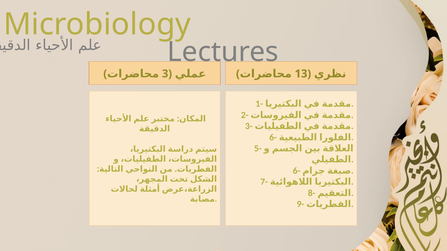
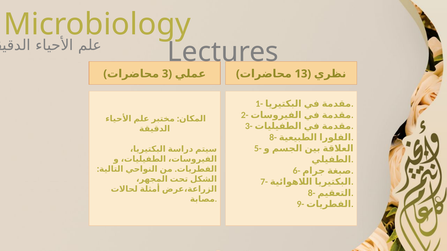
6-: 6- -> 8- (273, 138)
